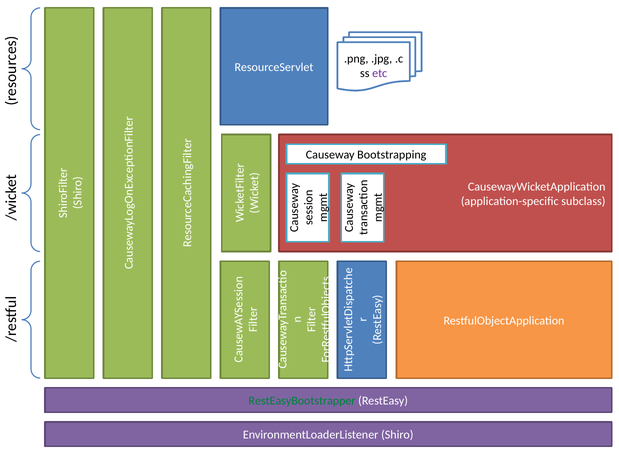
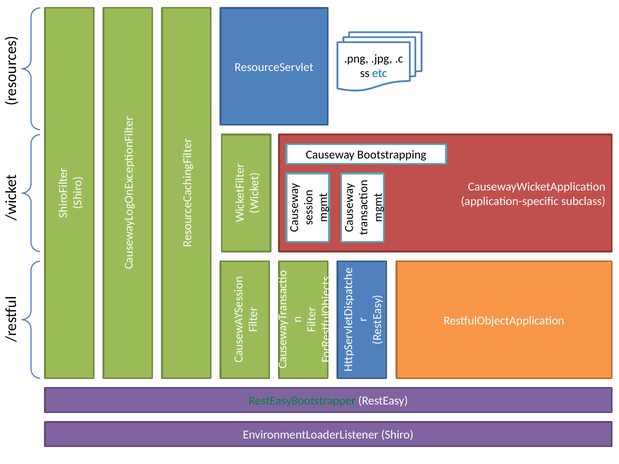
etc colour: purple -> blue (380, 73)
